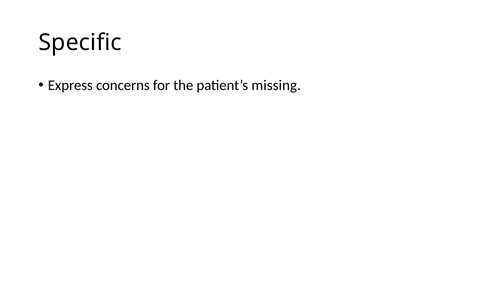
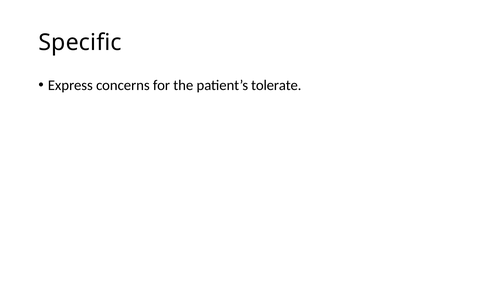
missing: missing -> tolerate (276, 85)
